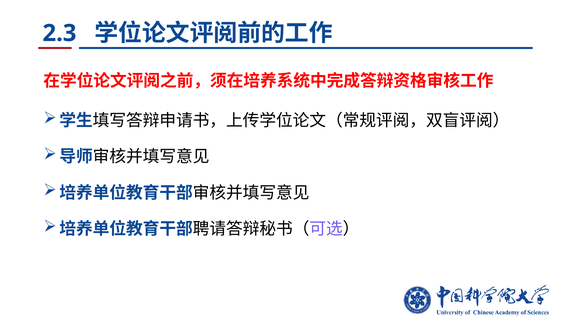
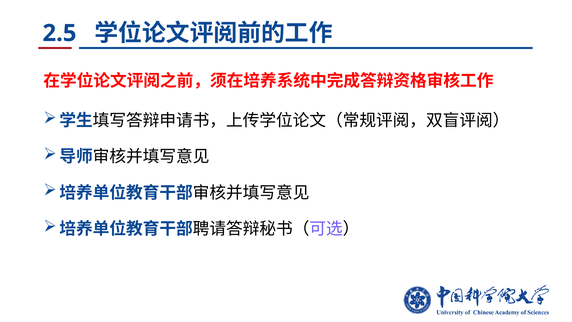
2.3: 2.3 -> 2.5 (59, 33)
